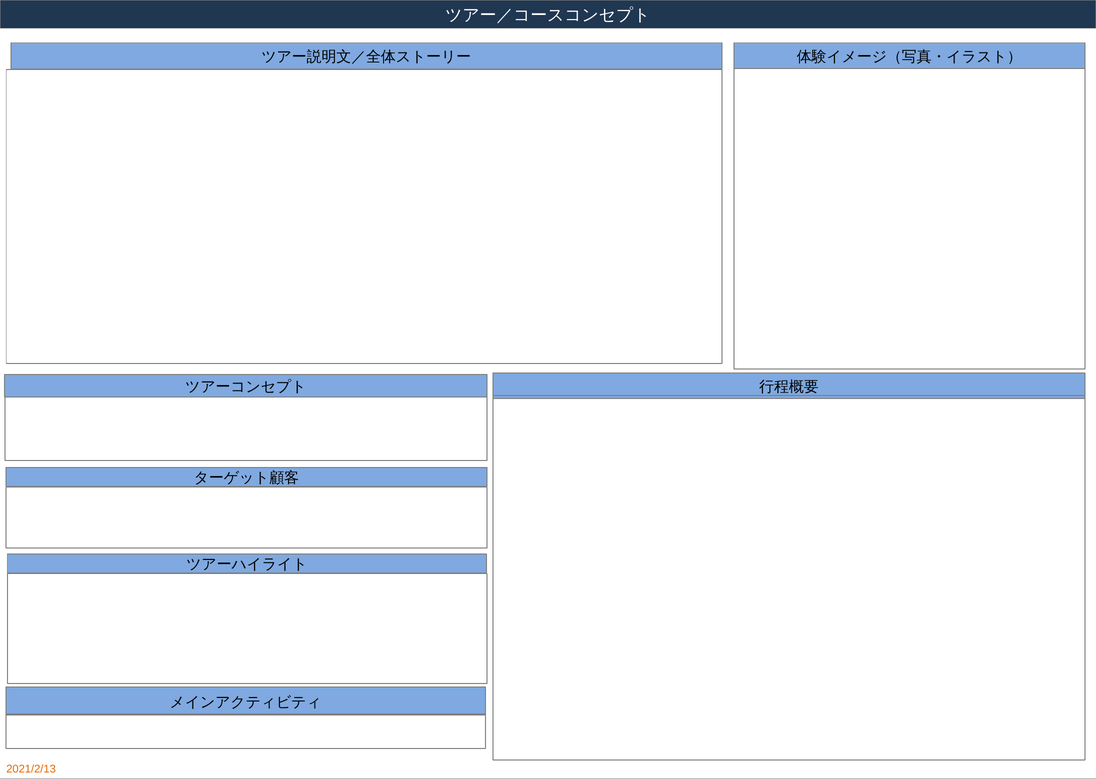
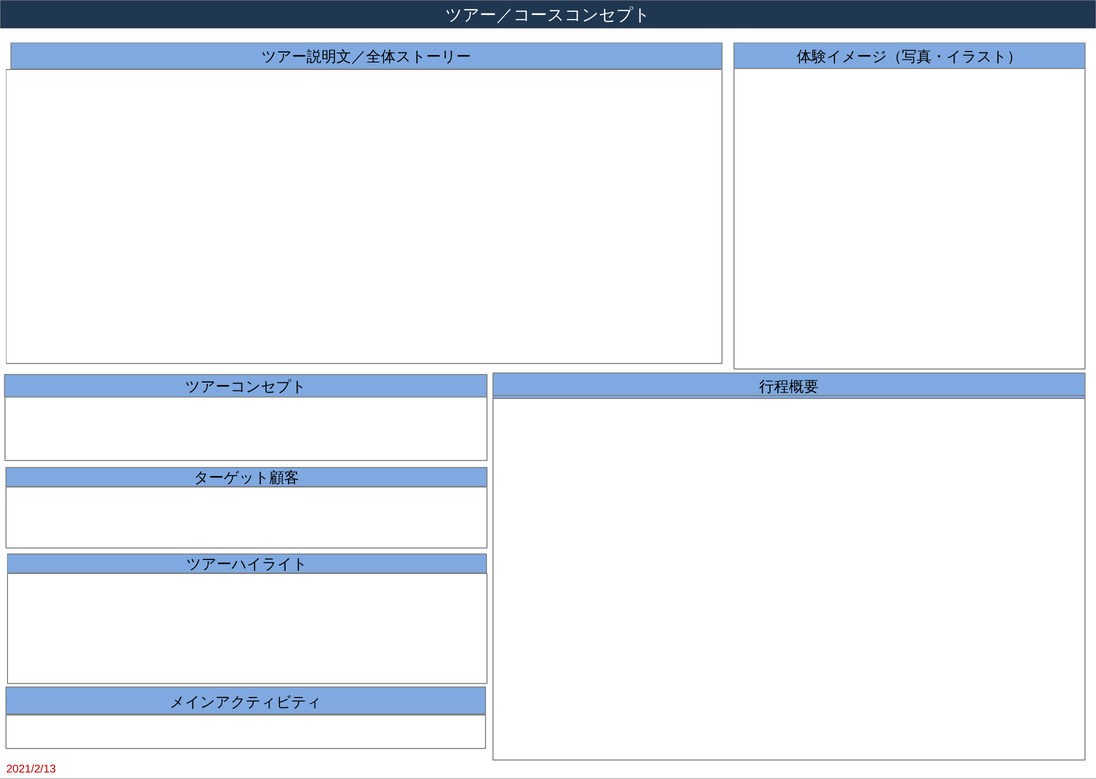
2021/2/13 colour: orange -> red (31, 769)
